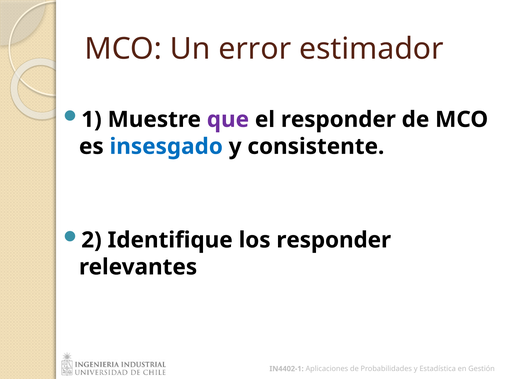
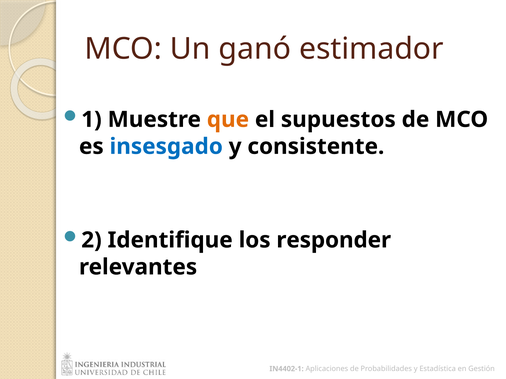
error: error -> ganó (255, 49)
que colour: purple -> orange (228, 120)
el responder: responder -> supuestos (338, 120)
